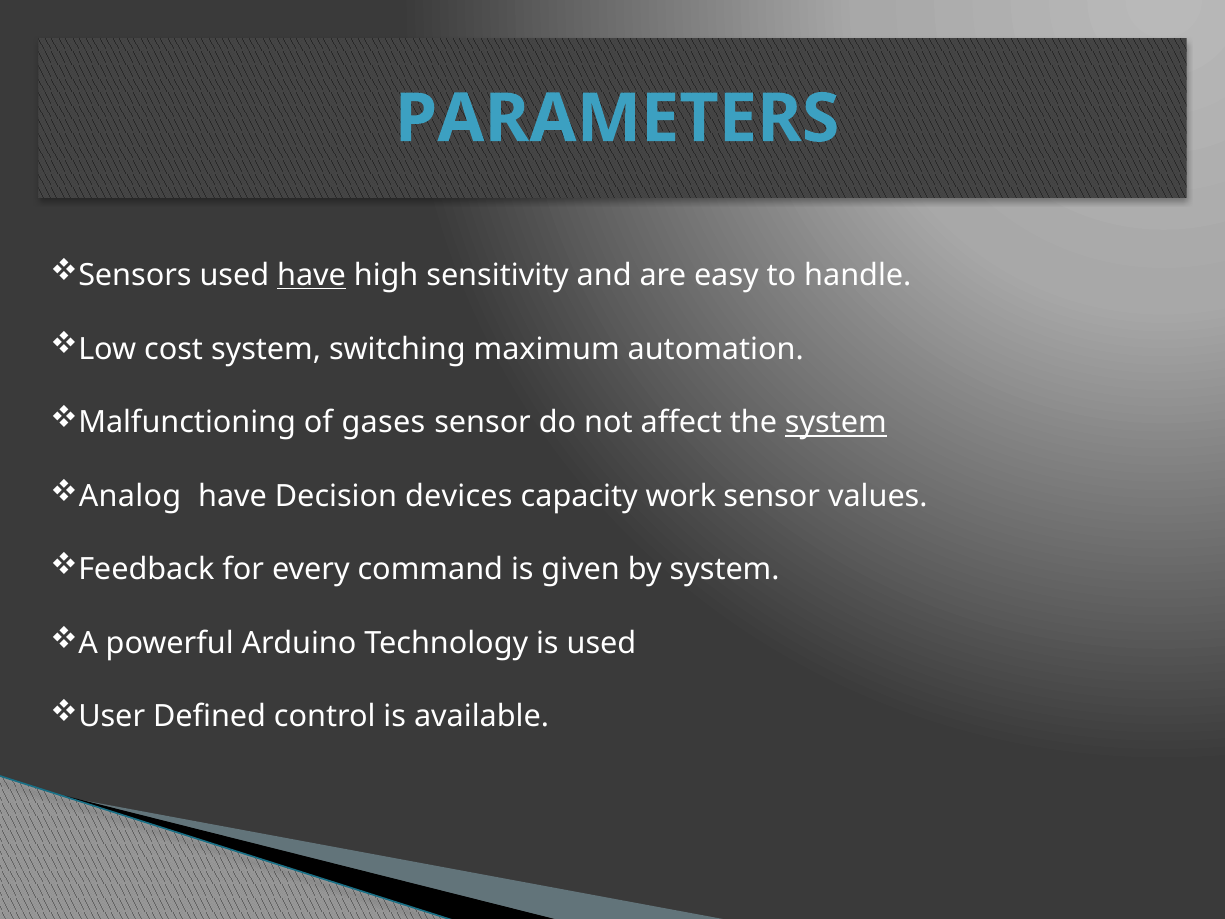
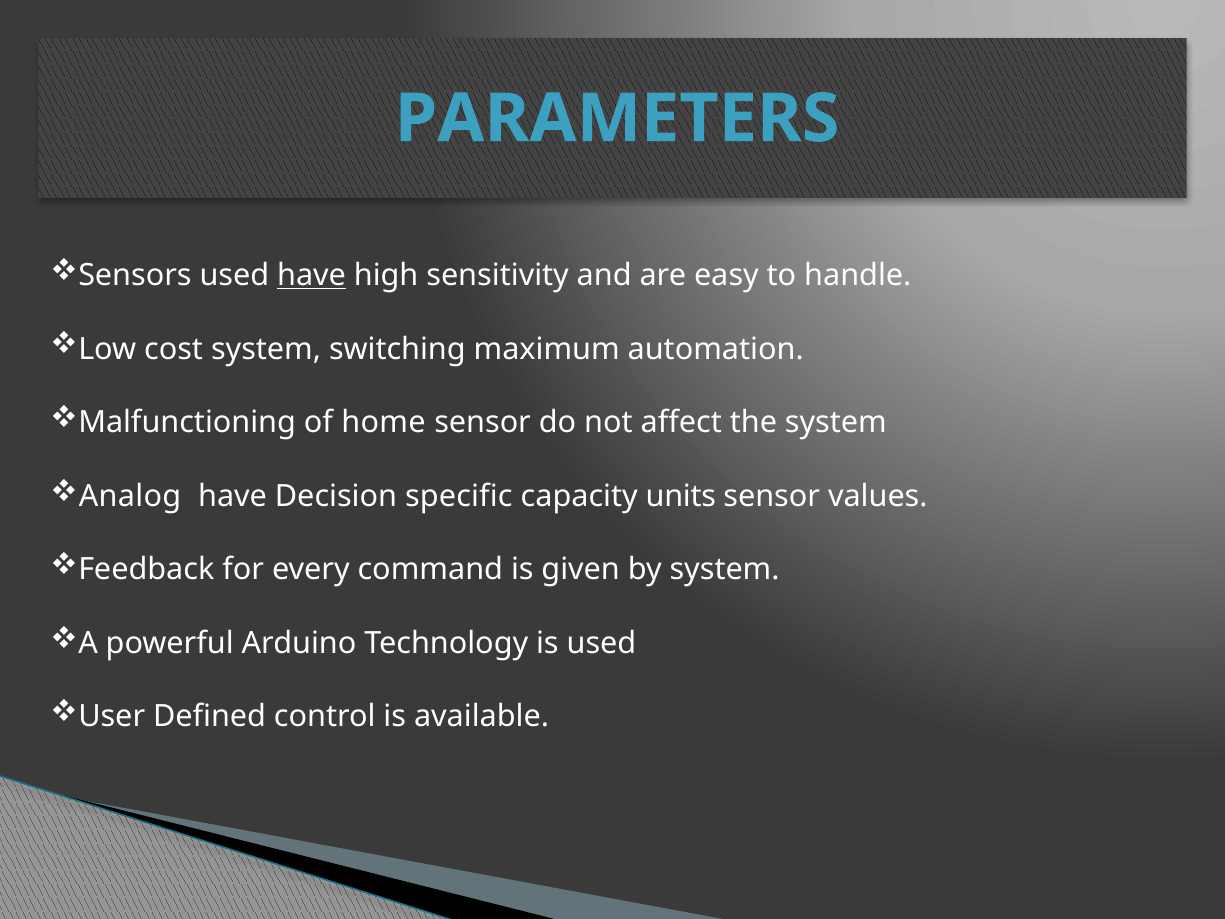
gases: gases -> home (383, 422)
system underline: present -> none (836, 422)
devices: devices -> specific (459, 496)
work: work -> units (681, 496)
